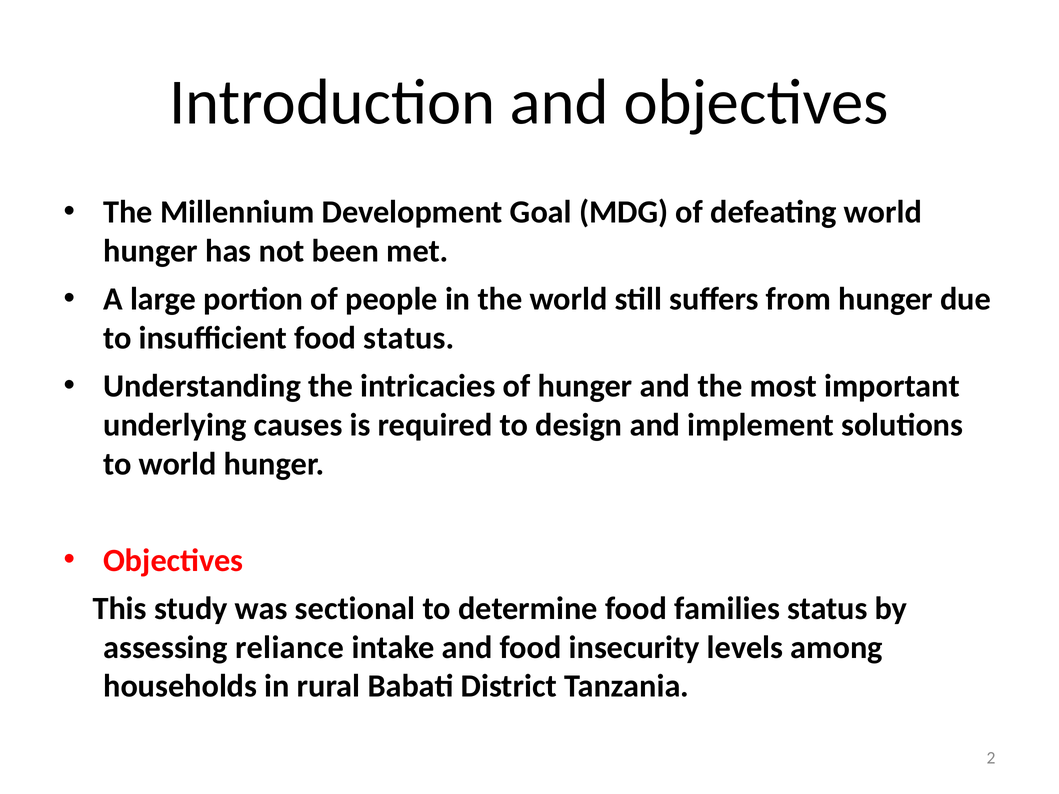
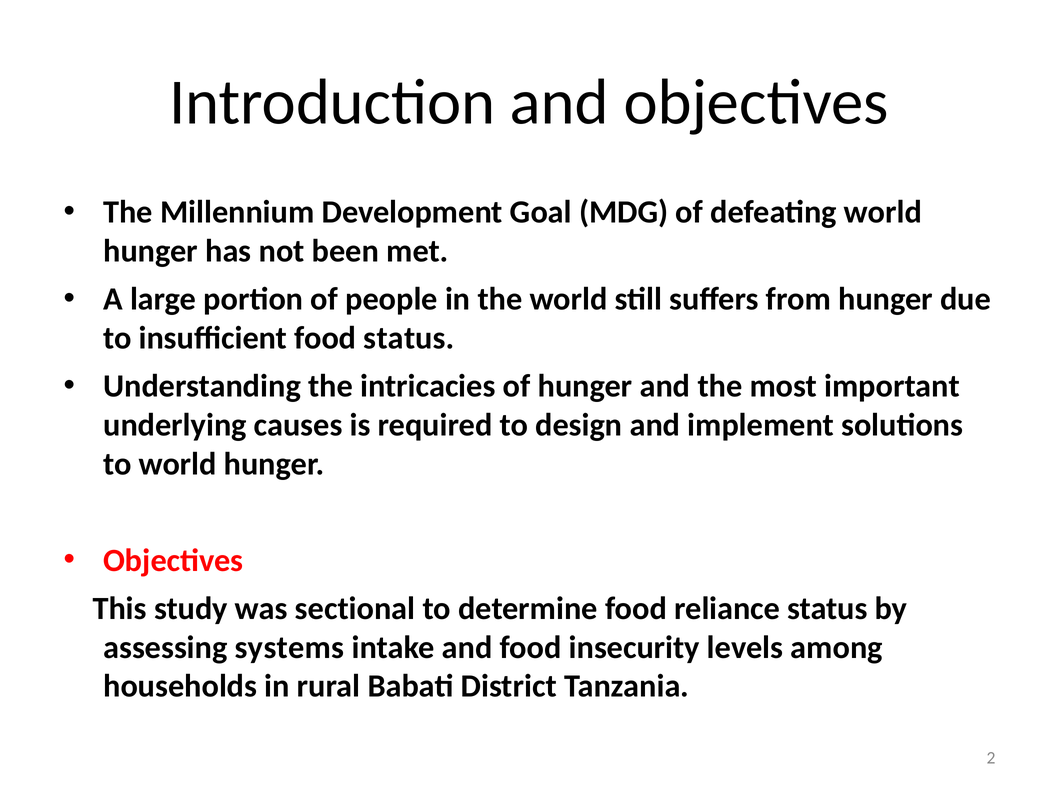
families: families -> reliance (727, 609)
reliance: reliance -> systems (290, 648)
